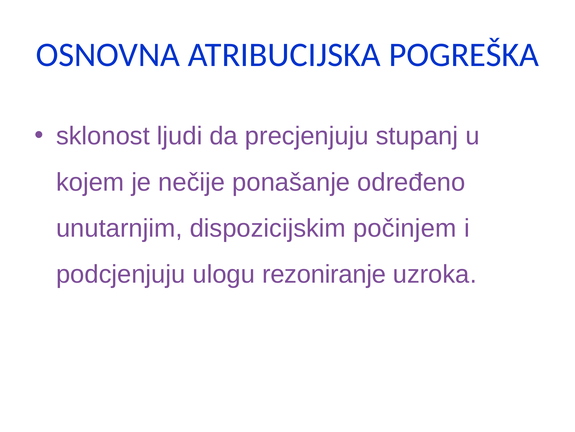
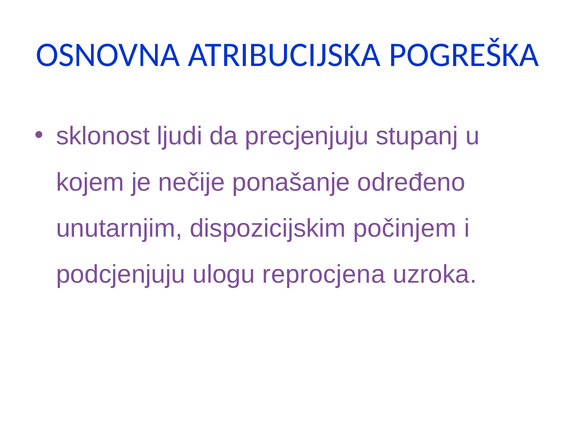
rezoniranje: rezoniranje -> reprocjena (324, 274)
